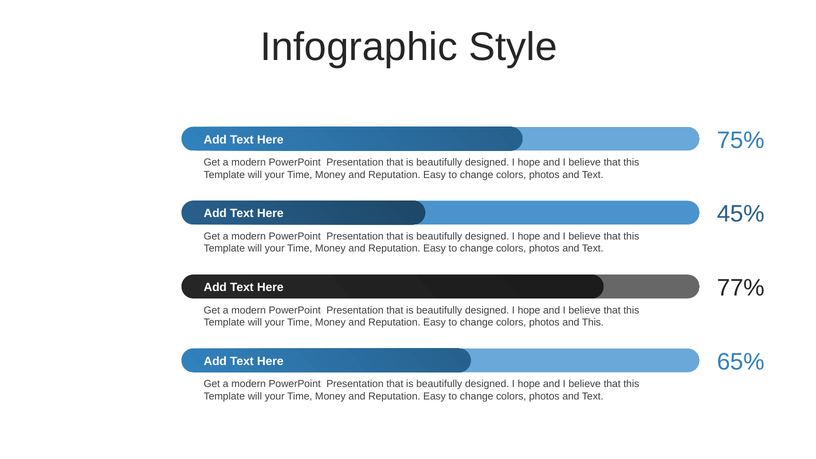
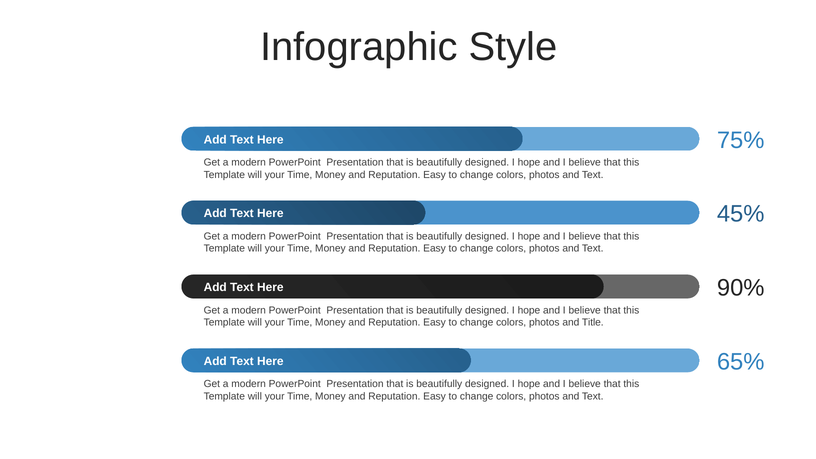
77%: 77% -> 90% (741, 288)
and This: This -> Title (593, 322)
